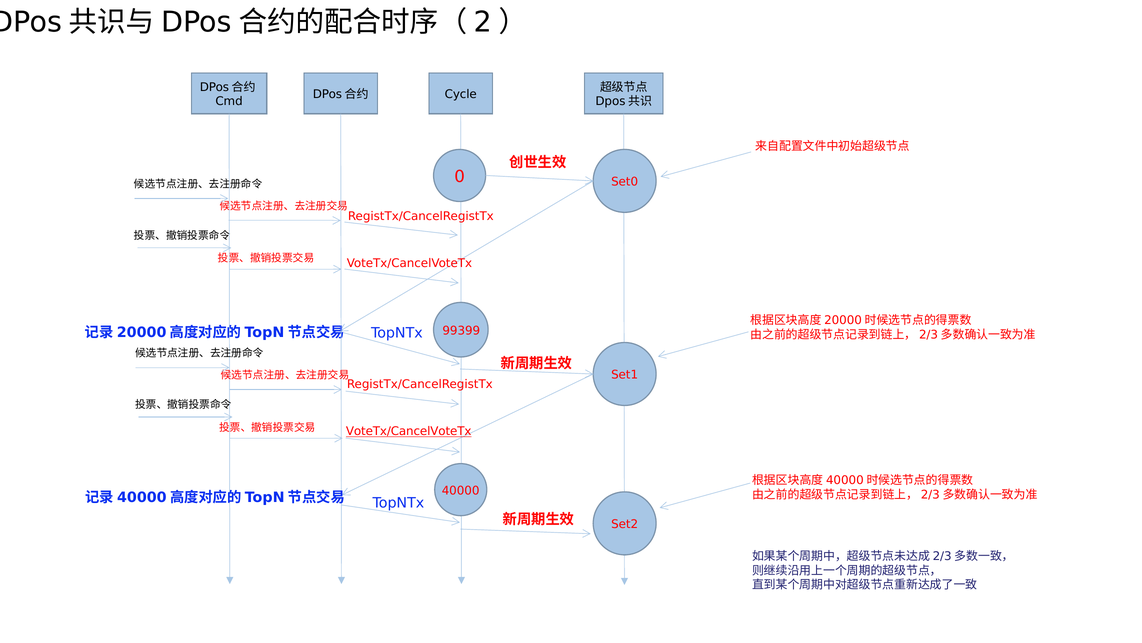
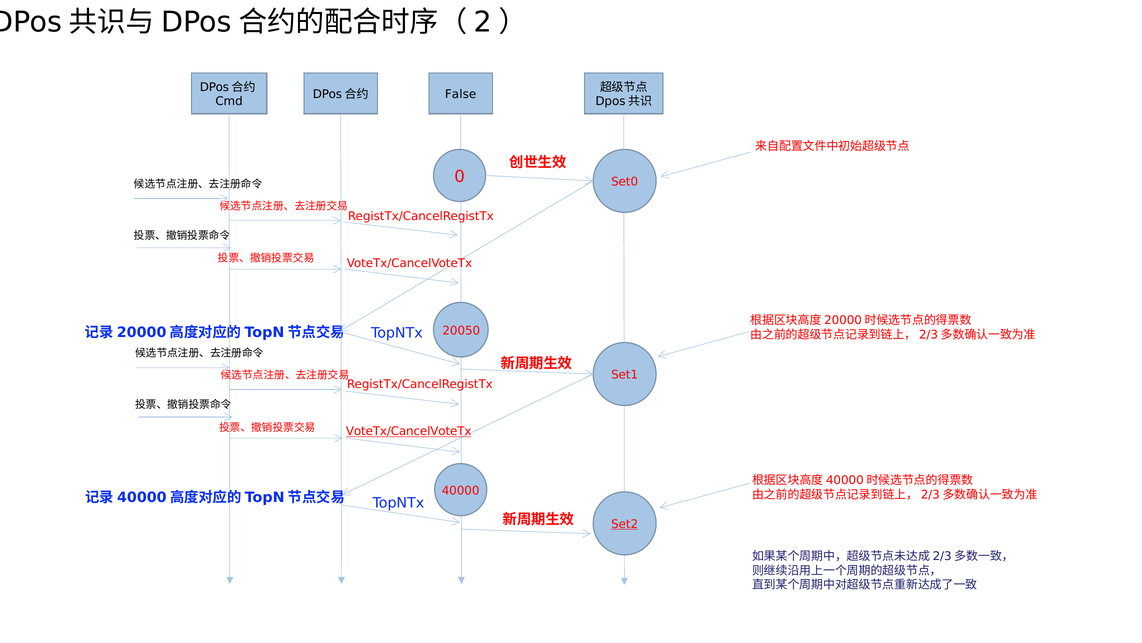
Cycle: Cycle -> False (461, 94)
99399: 99399 -> 20050 (461, 331)
Set2 underline: none -> present (625, 524)
